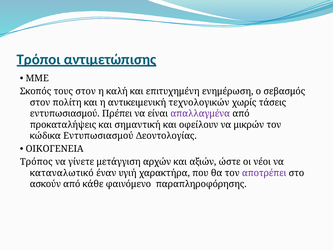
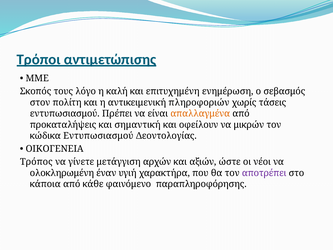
τους στον: στον -> λόγο (86, 91)
τεχνολογικών: τεχνολογικών -> πληροφοριών (199, 102)
απαλλαγμένα colour: purple -> orange (200, 114)
καταναλωτικό: καταναλωτικό -> ολοκληρωμένη (62, 173)
ασκούν: ασκούν -> κάποια (45, 184)
